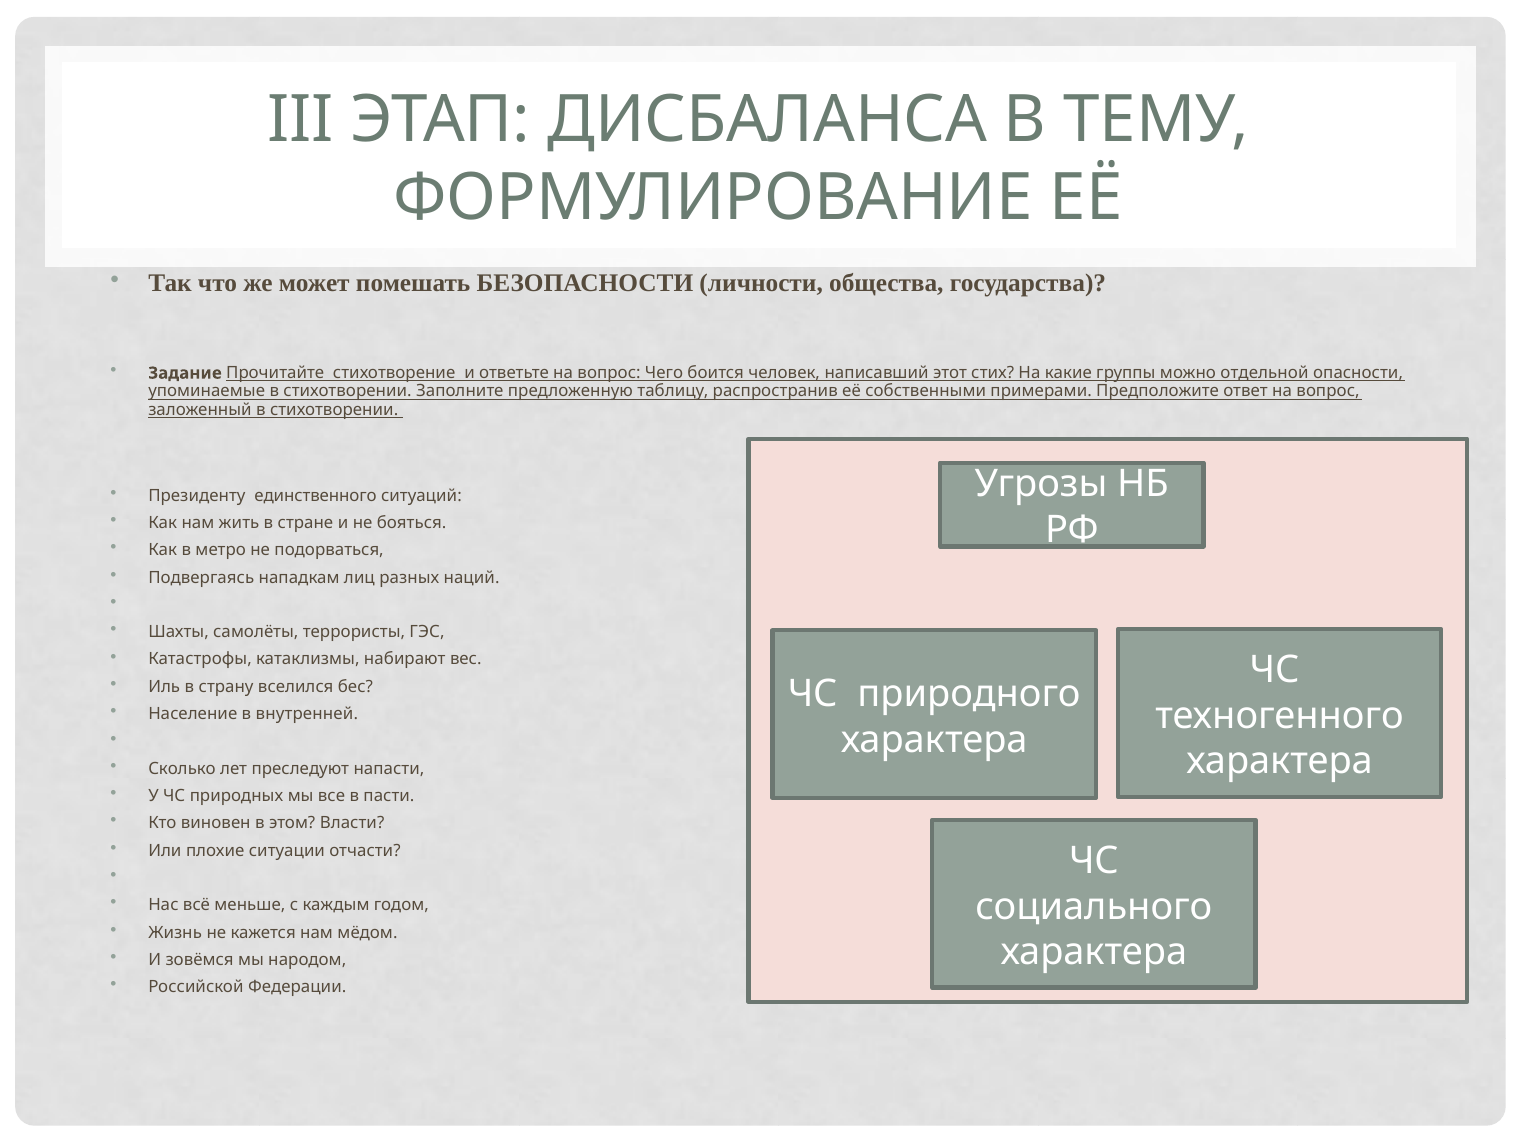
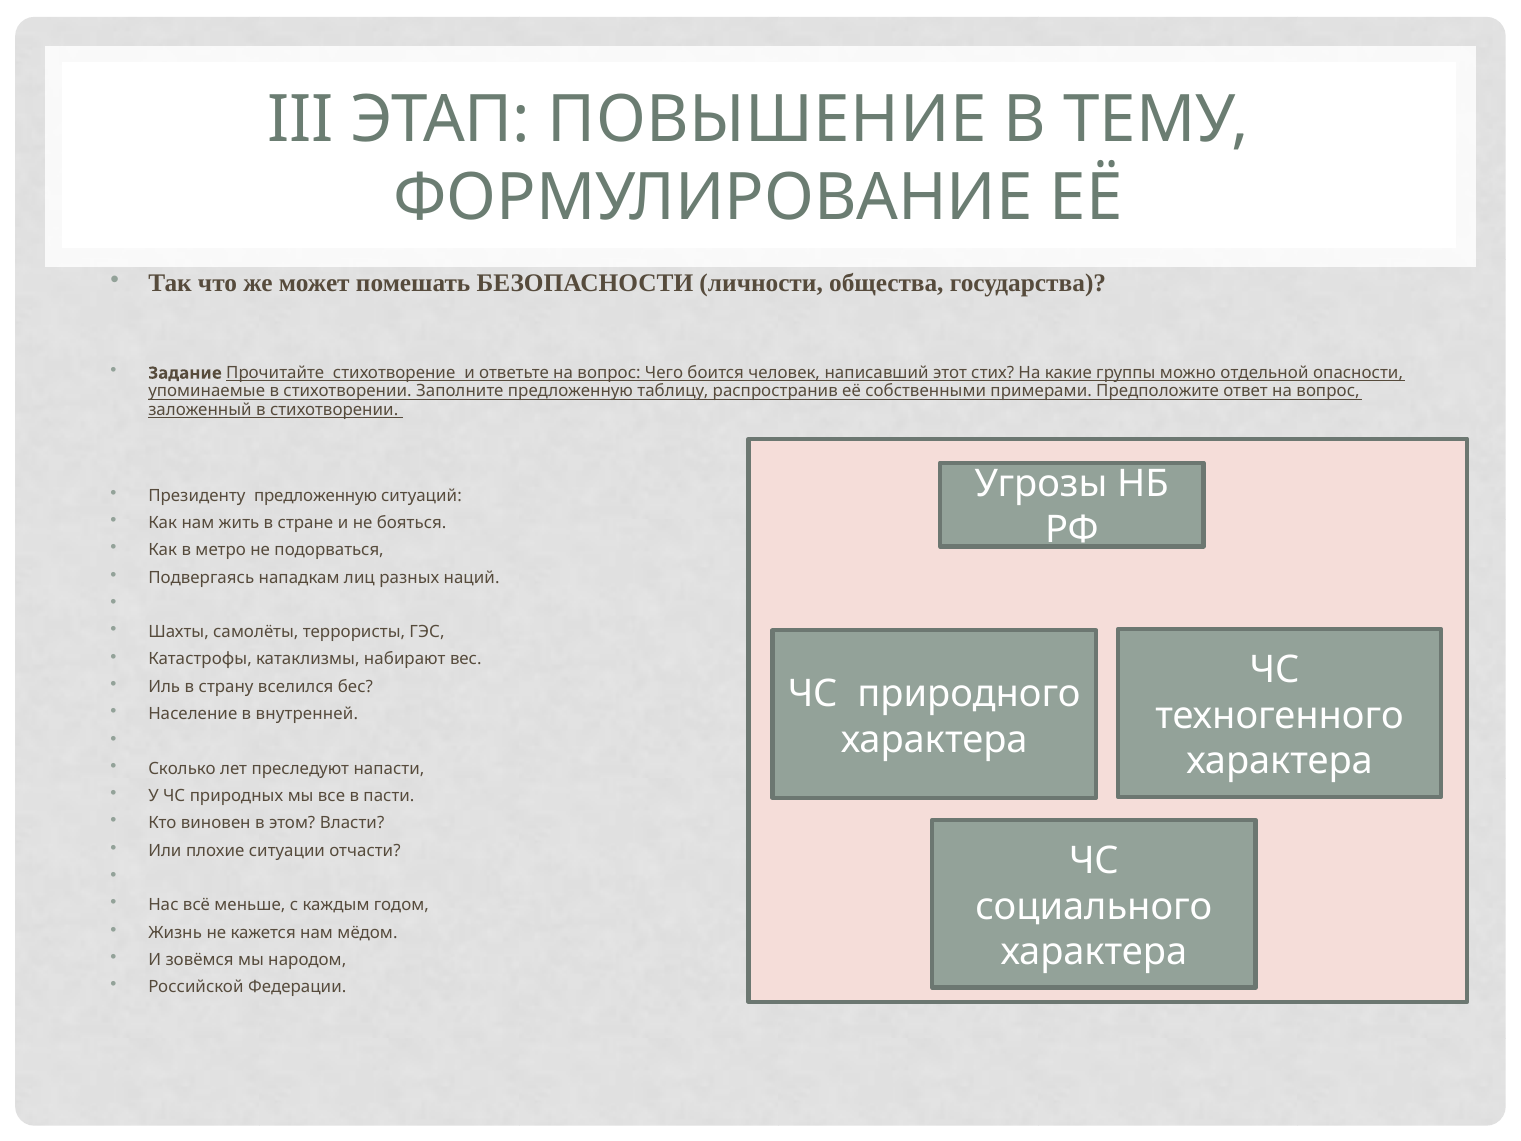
ДИСБАЛАНСА: ДИСБАЛАНСА -> ПОВЫШЕНИЕ (767, 120)
Президенту единственного: единственного -> предложенную (316, 495)
